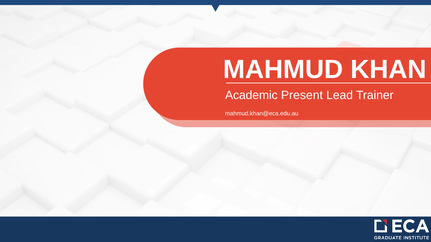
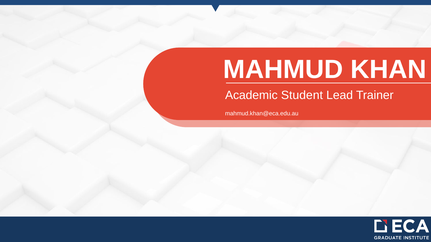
Present: Present -> Student (302, 95)
